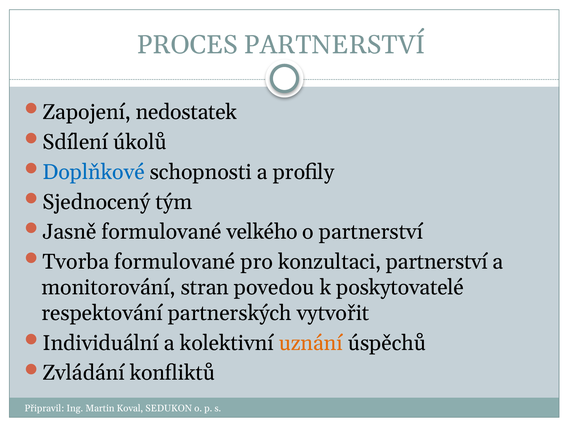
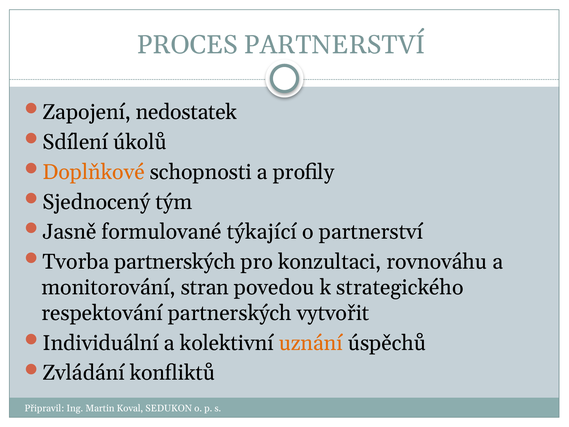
Doplňkové colour: blue -> orange (94, 172)
velkého: velkého -> týkající (262, 232)
Tvorba formulované: formulované -> partnerských (175, 262)
konzultaci partnerství: partnerství -> rovnováhu (437, 262)
poskytovatelé: poskytovatelé -> strategického (400, 287)
